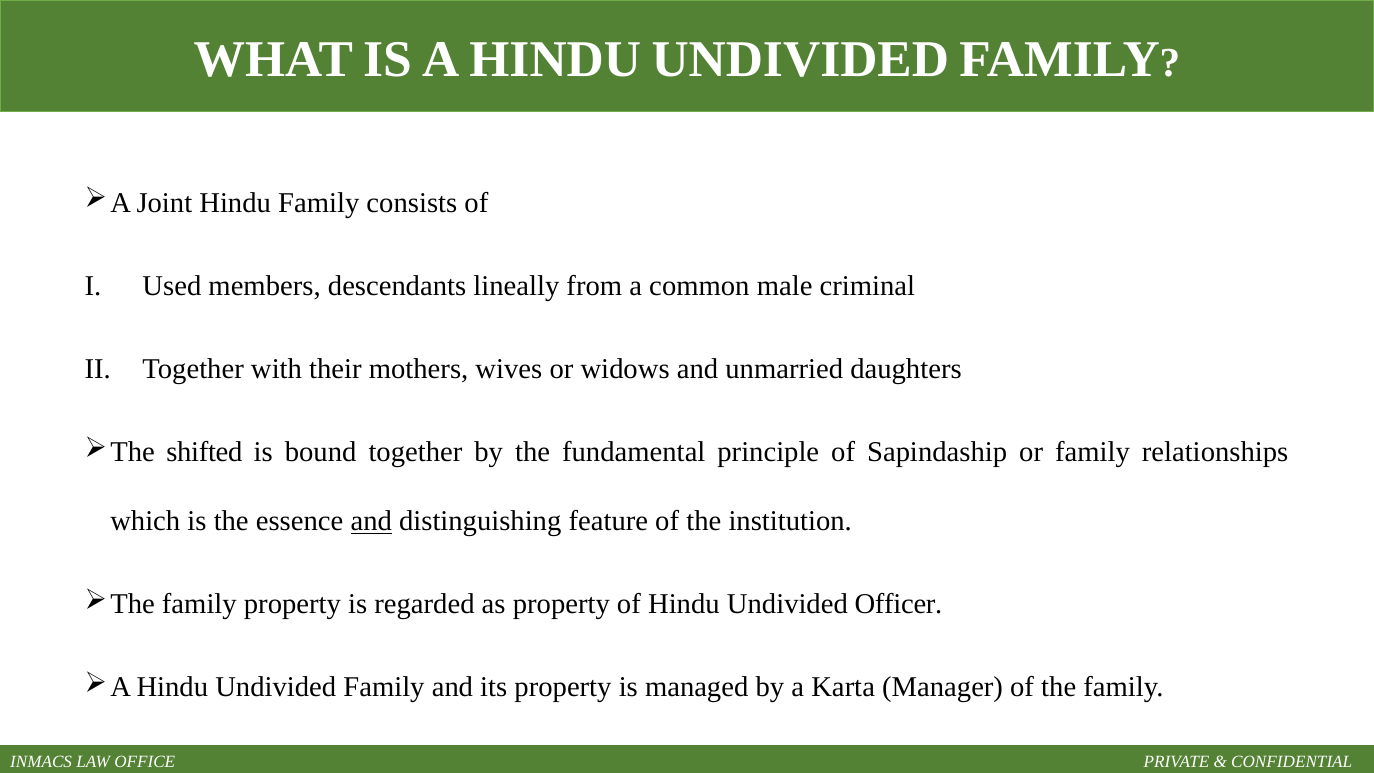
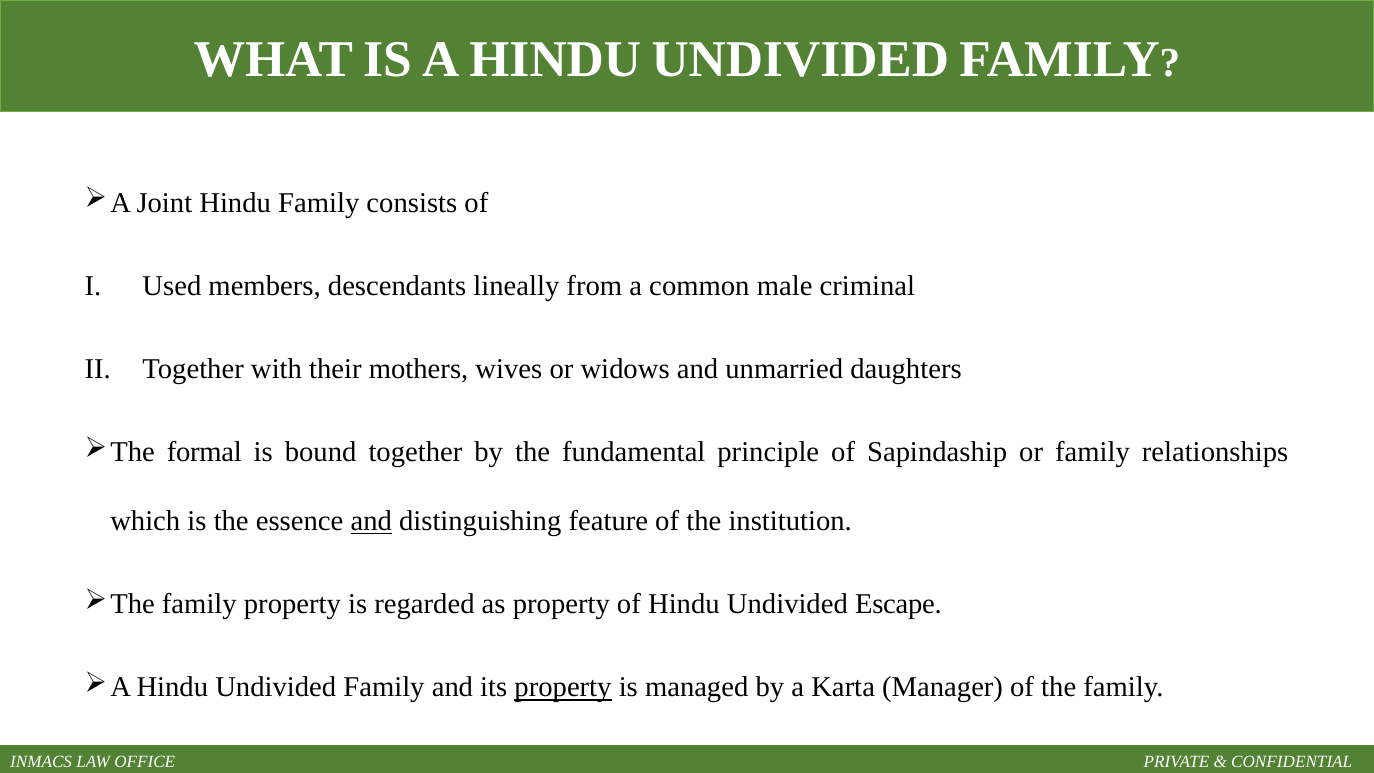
shifted: shifted -> formal (204, 452)
Officer: Officer -> Escape (898, 604)
property underline: none -> present (563, 687)
